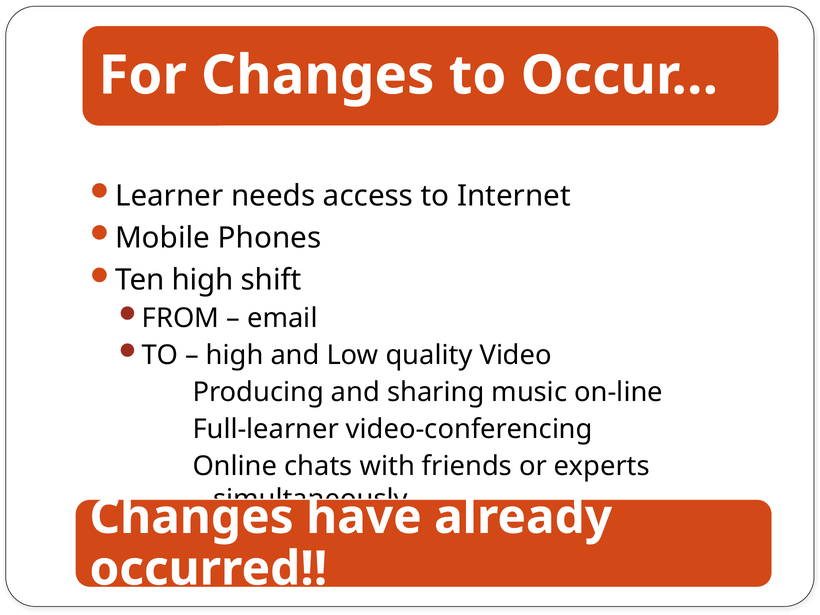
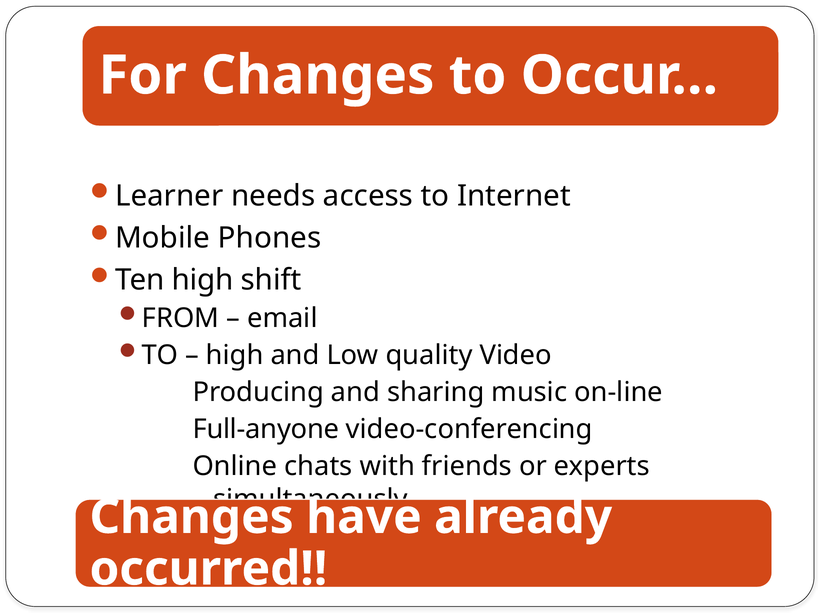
Full-learner: Full-learner -> Full-anyone (266, 429)
